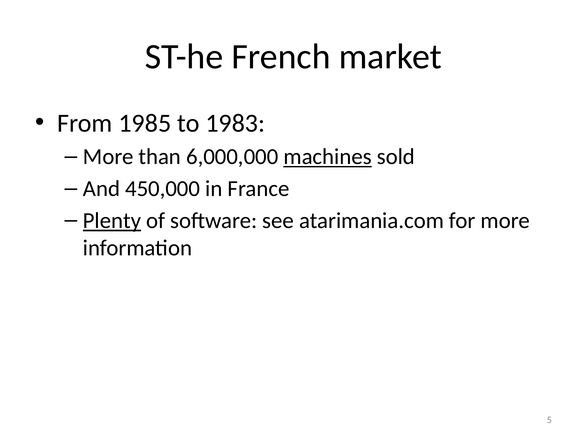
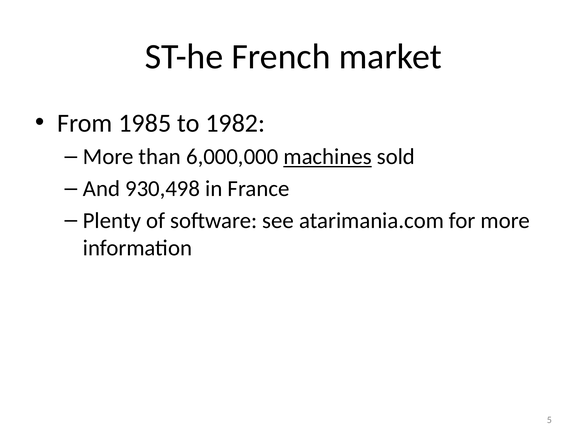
1983: 1983 -> 1982 (235, 123)
450,000: 450,000 -> 930,498 (163, 189)
Plenty underline: present -> none (112, 221)
